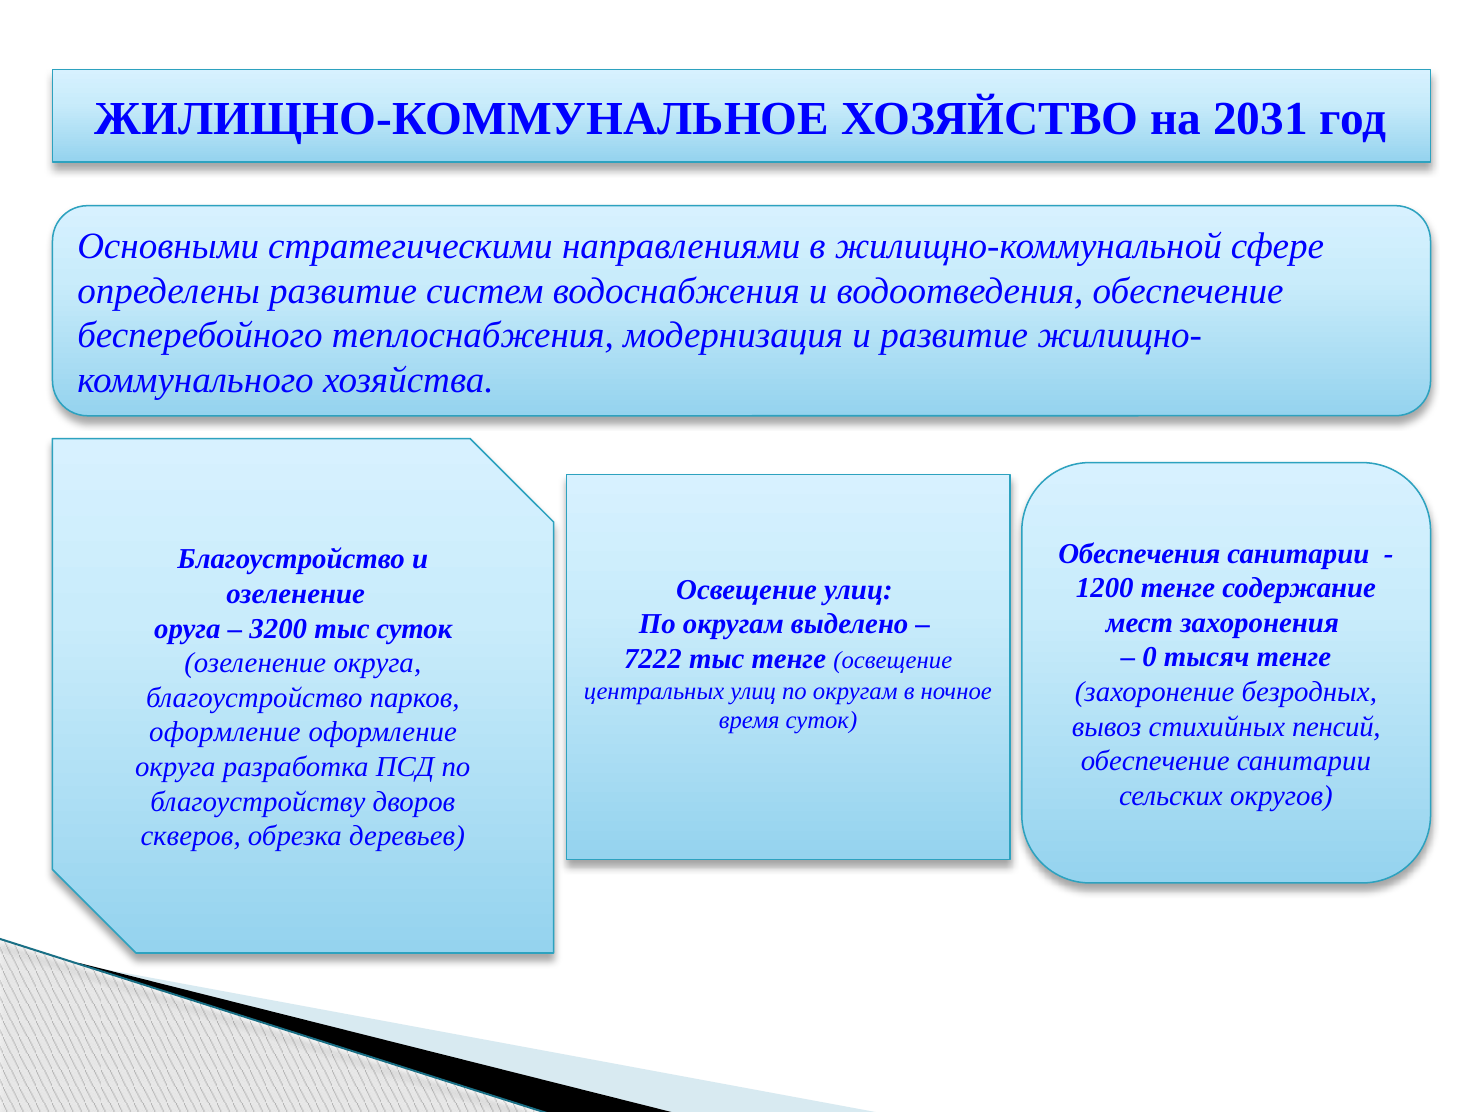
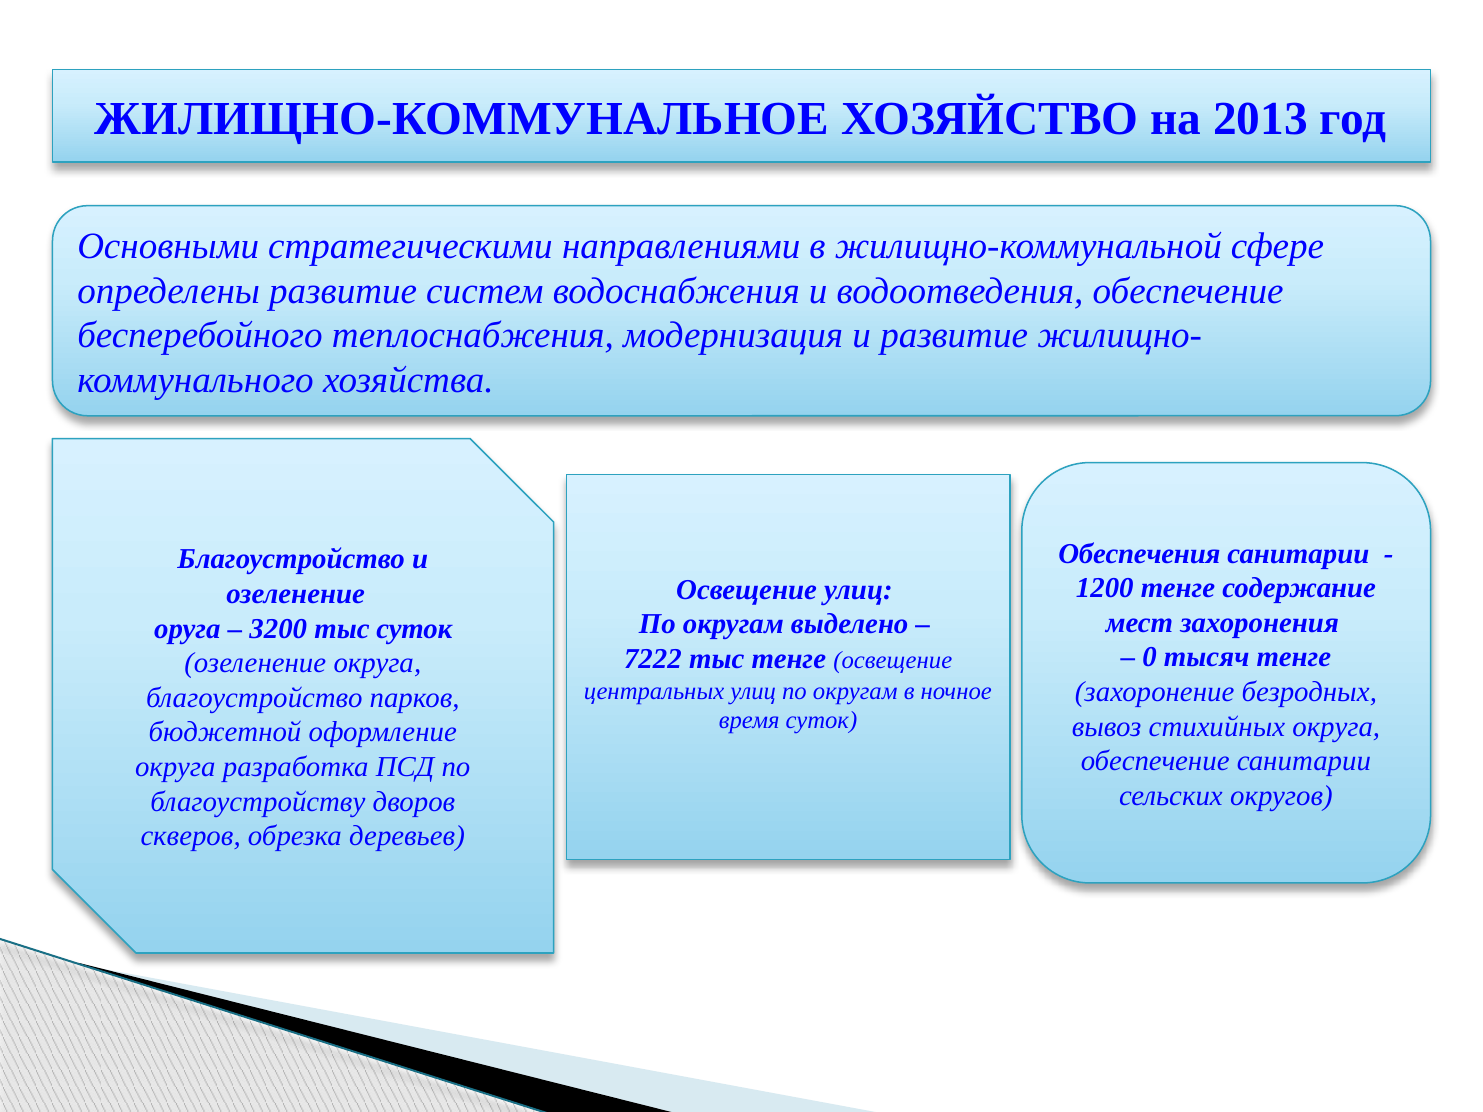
2031: 2031 -> 2013 (1261, 119)
стихийных пенсий: пенсий -> округа (1336, 727)
оформление: оформление -> бюджетной (225, 733)
